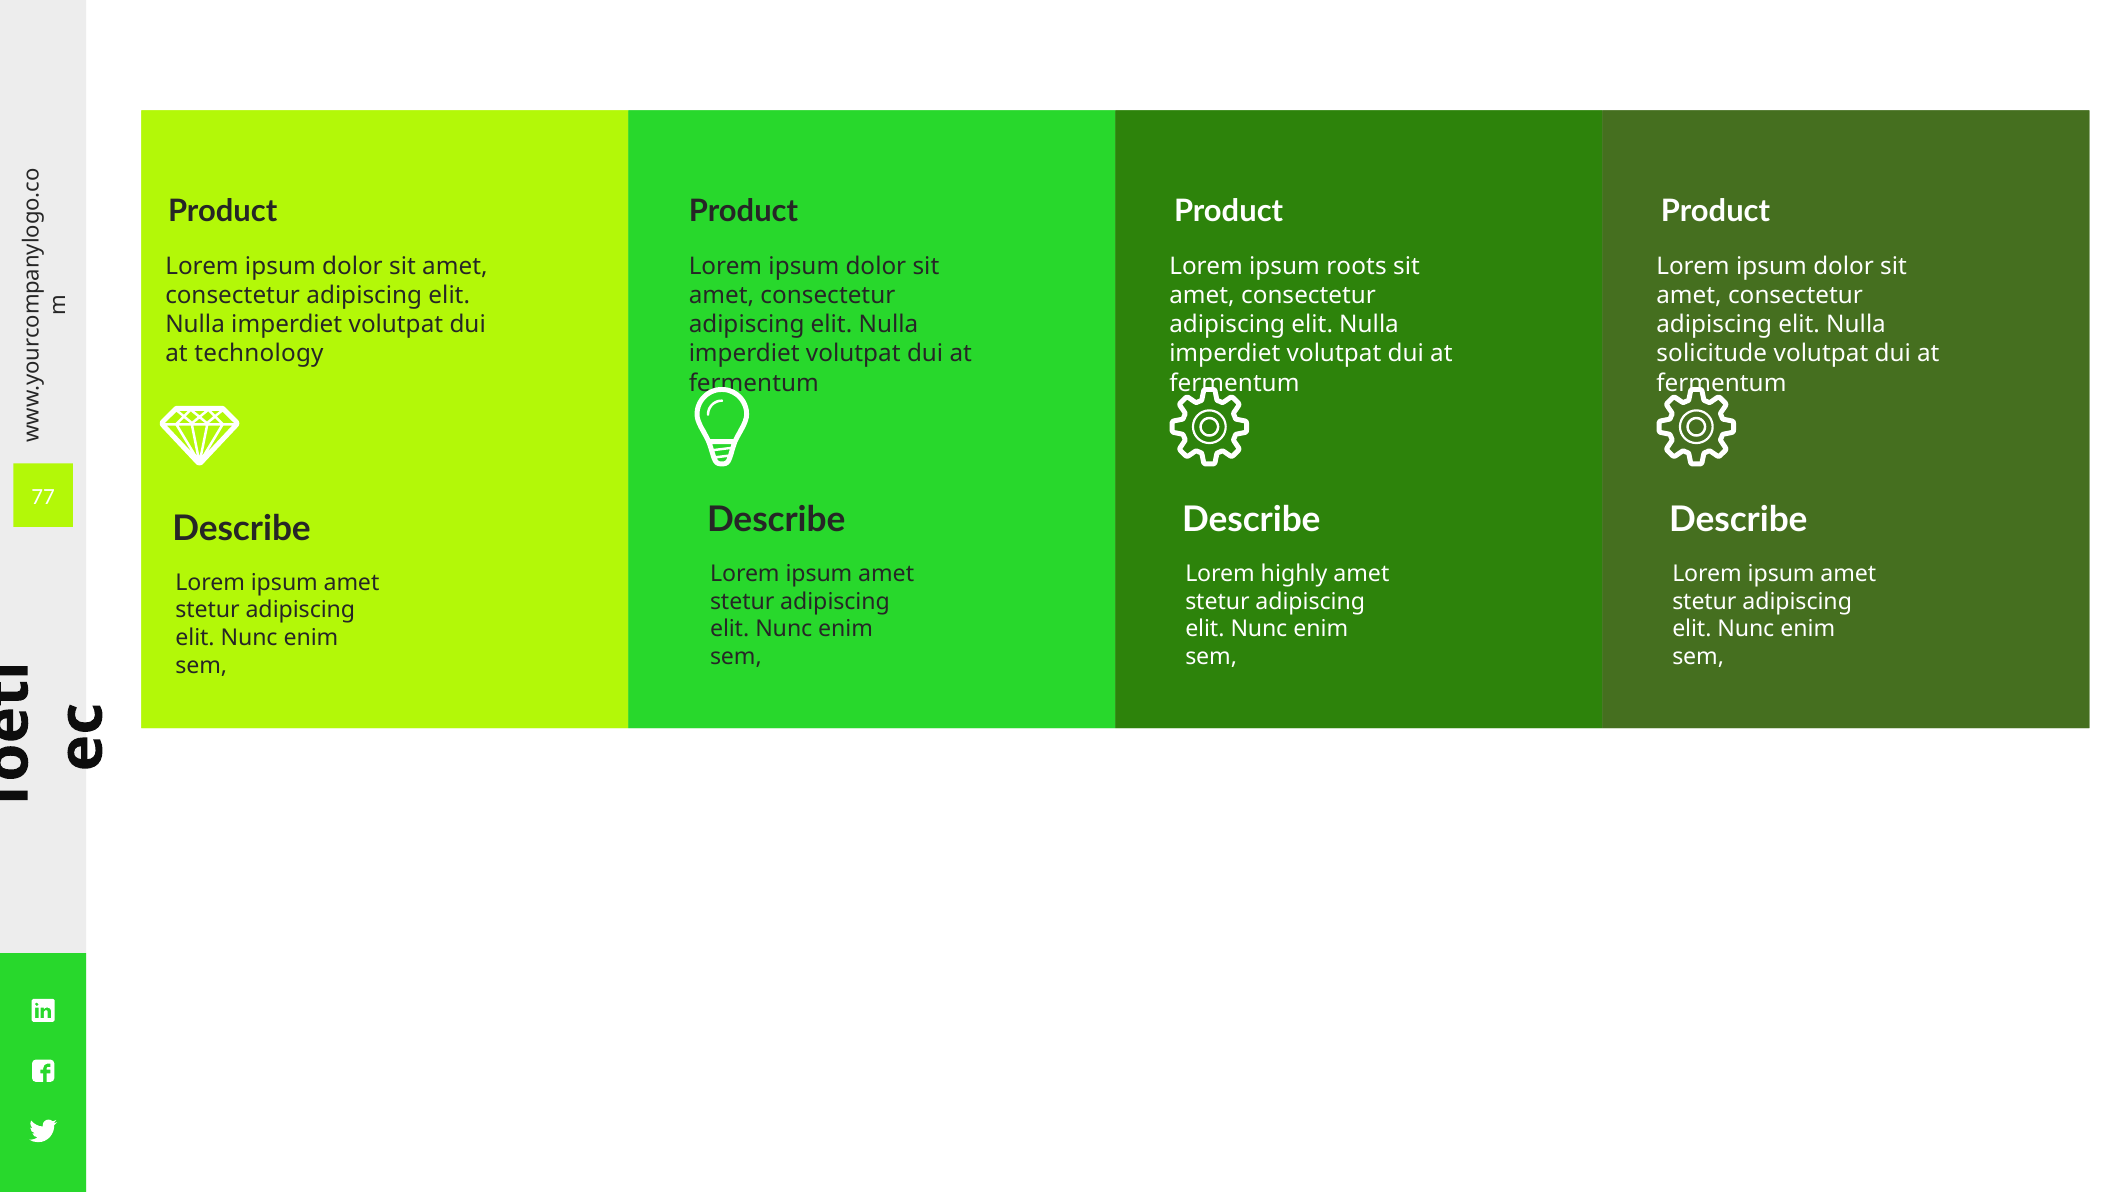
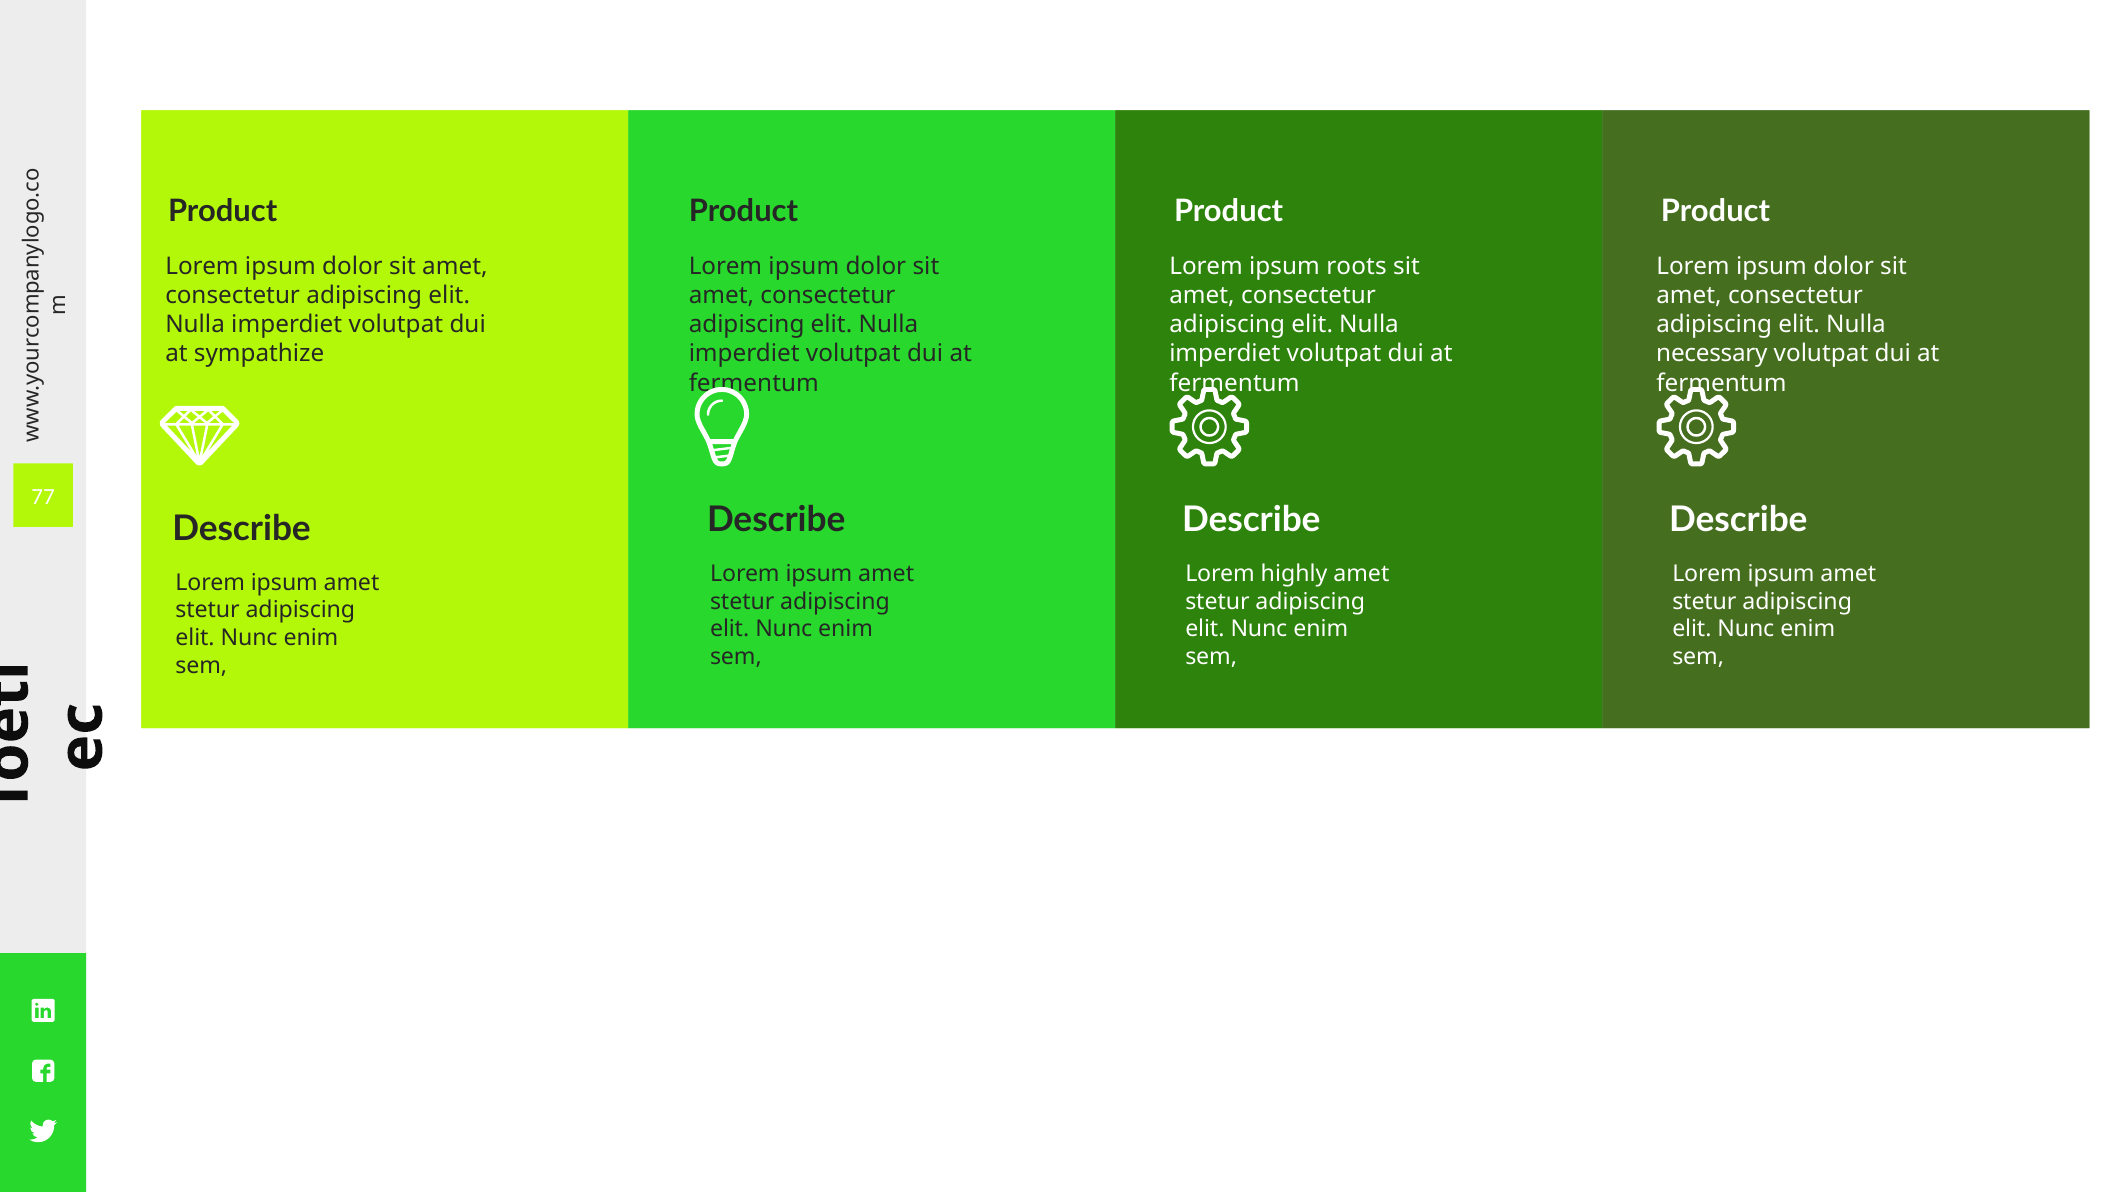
technology: technology -> sympathize (259, 354)
solicitude: solicitude -> necessary (1712, 354)
